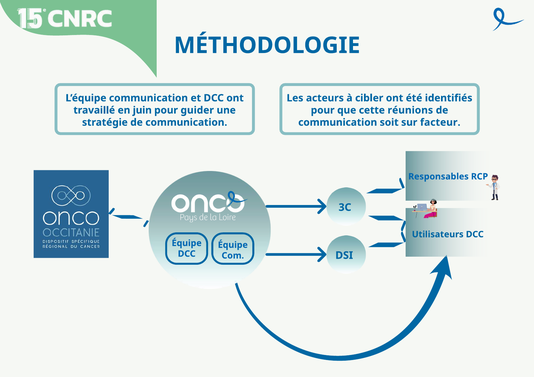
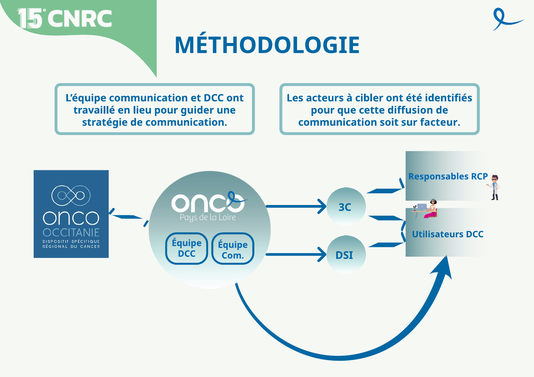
juin: juin -> lieu (142, 110)
réunions: réunions -> diffusion (410, 110)
